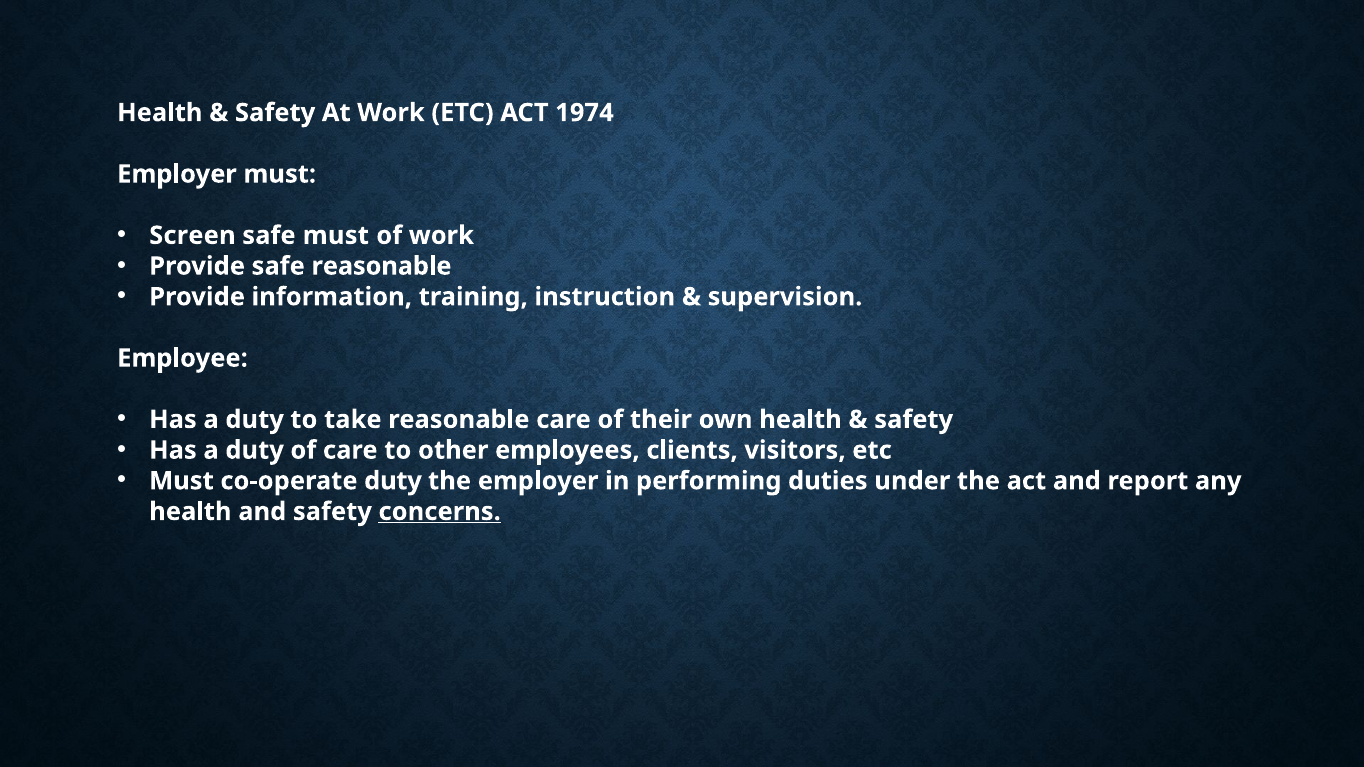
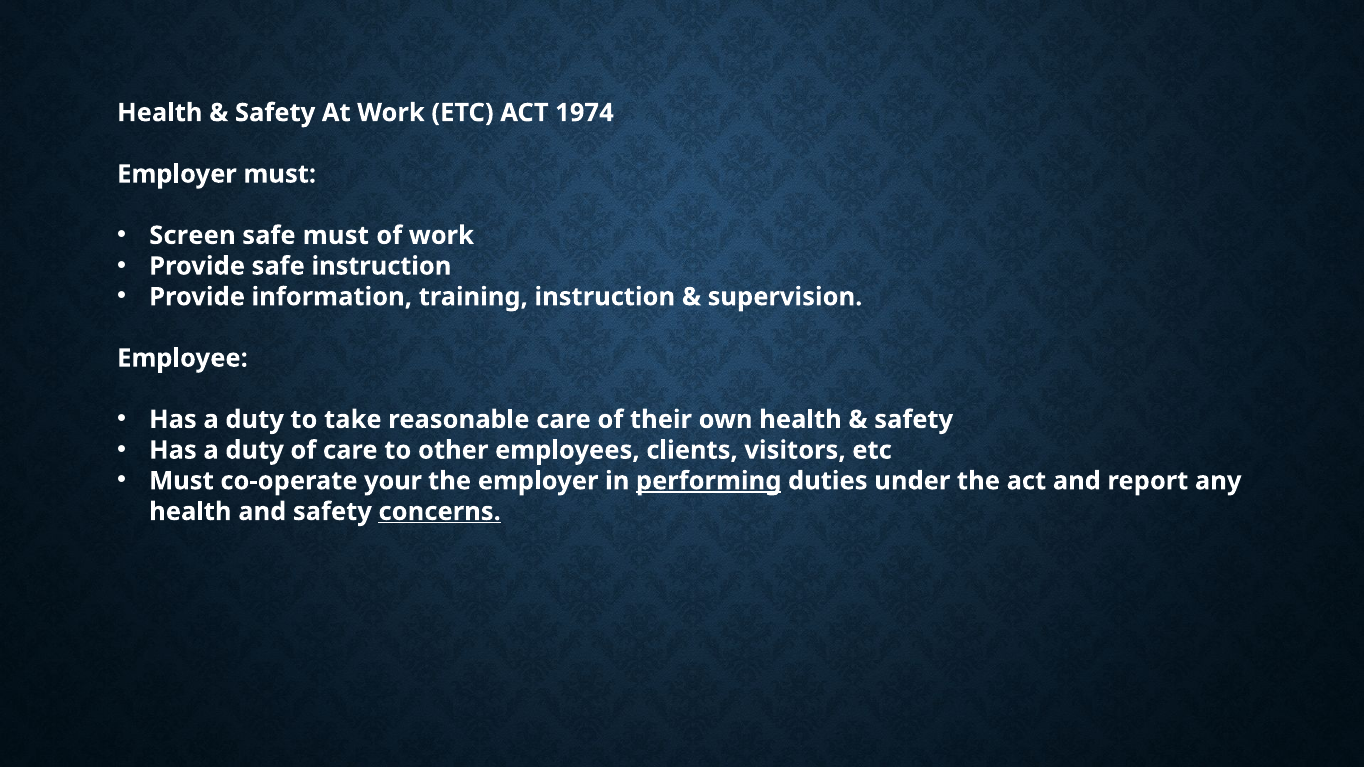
safe reasonable: reasonable -> instruction (381, 266)
co-operate duty: duty -> your (393, 481)
performing underline: none -> present (709, 481)
